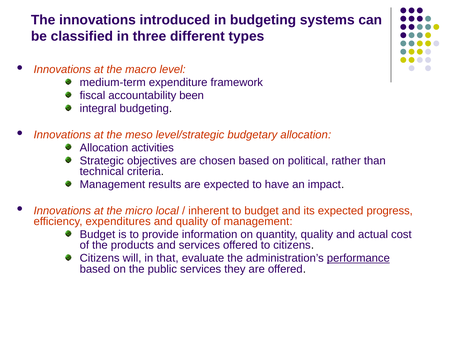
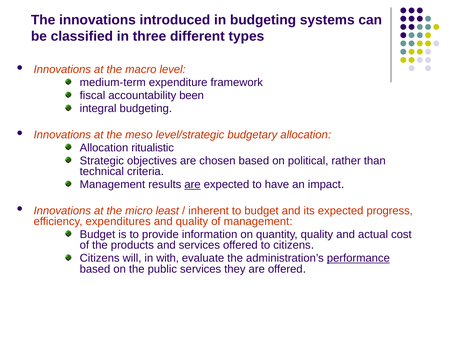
activities: activities -> ritualistic (153, 148)
are underline: none -> present (193, 184)
local: local -> least (167, 210)
that: that -> with (168, 258)
